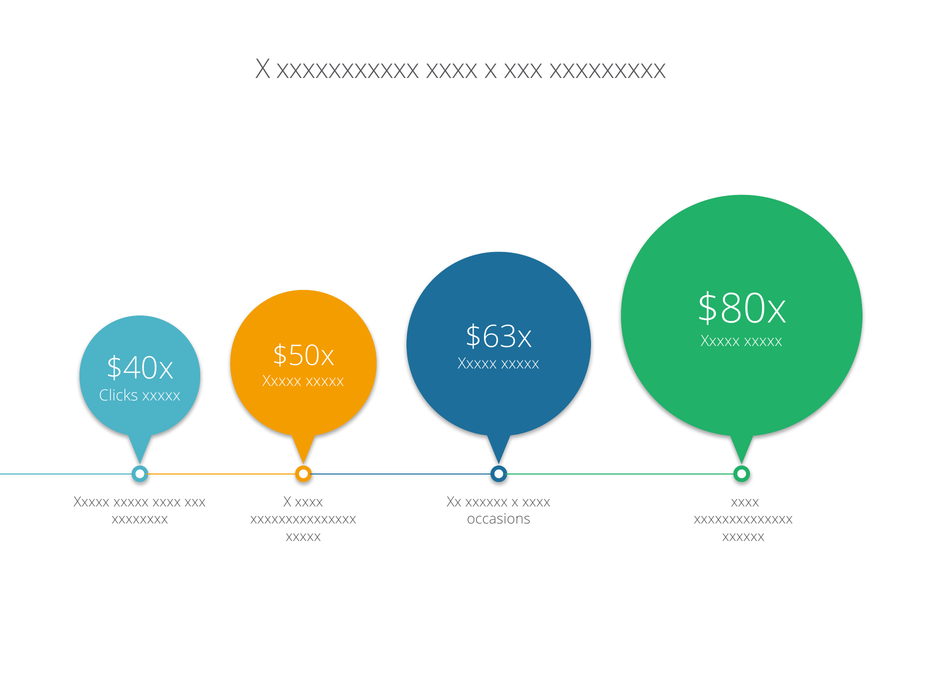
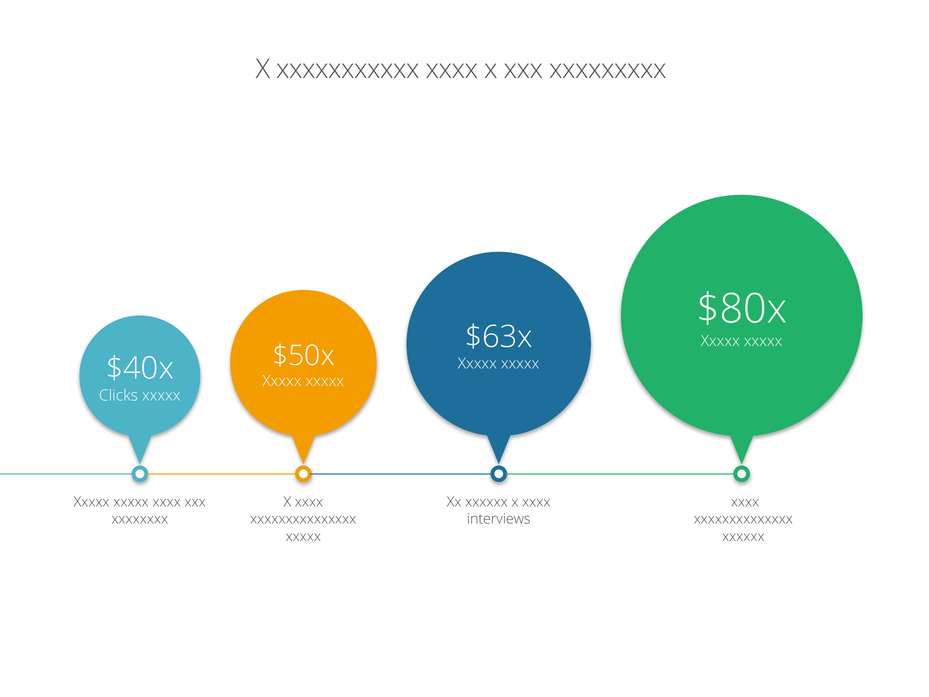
occasions: occasions -> interviews (499, 519)
